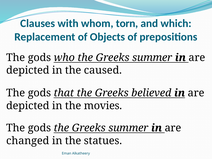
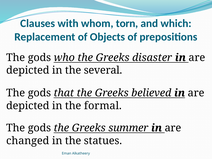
who the Greeks summer: summer -> disaster (152, 58)
caused: caused -> several (103, 70)
movies: movies -> formal (103, 106)
